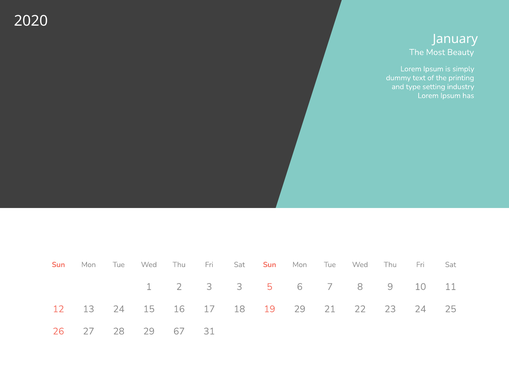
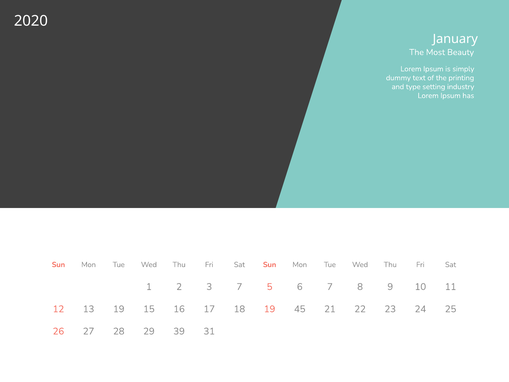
3 3: 3 -> 7 (239, 287)
13 24: 24 -> 19 (119, 309)
19 29: 29 -> 45 (300, 309)
67: 67 -> 39 (179, 331)
